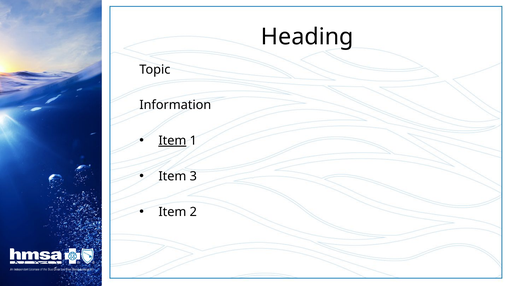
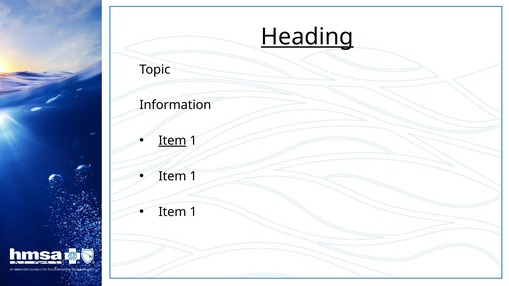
Heading underline: none -> present (307, 37)
3: 3 -> 1 (193, 176)
2: 2 -> 1 (193, 212)
